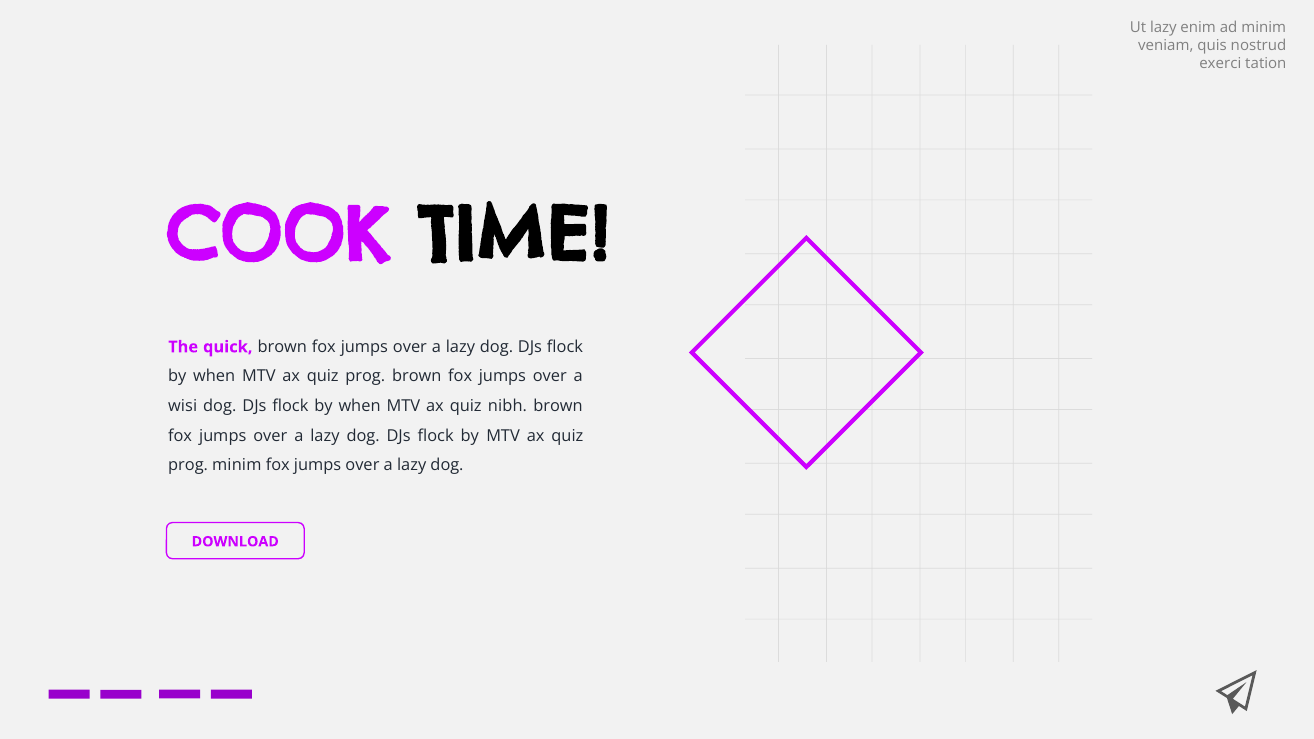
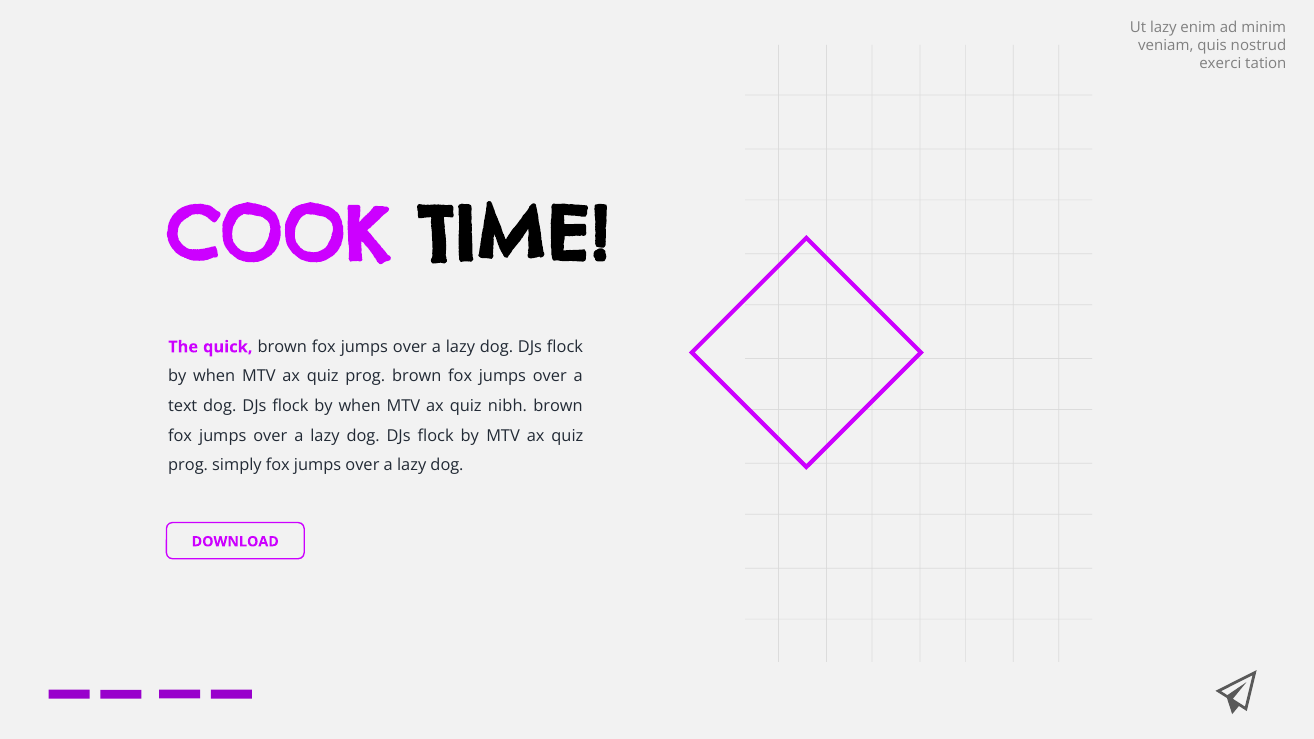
wisi: wisi -> text (183, 406)
prog minim: minim -> simply (237, 465)
